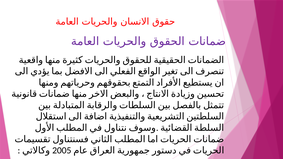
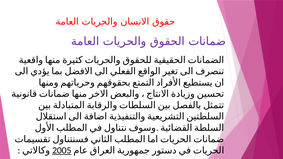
2005 underline: none -> present (62, 151)
